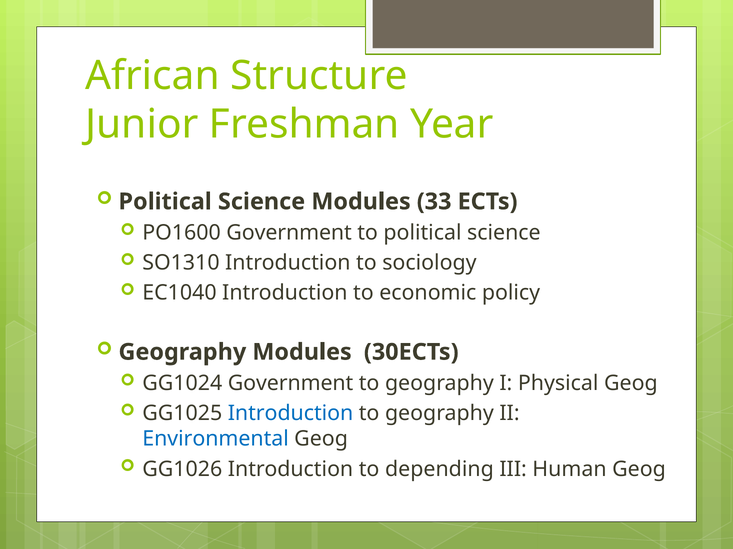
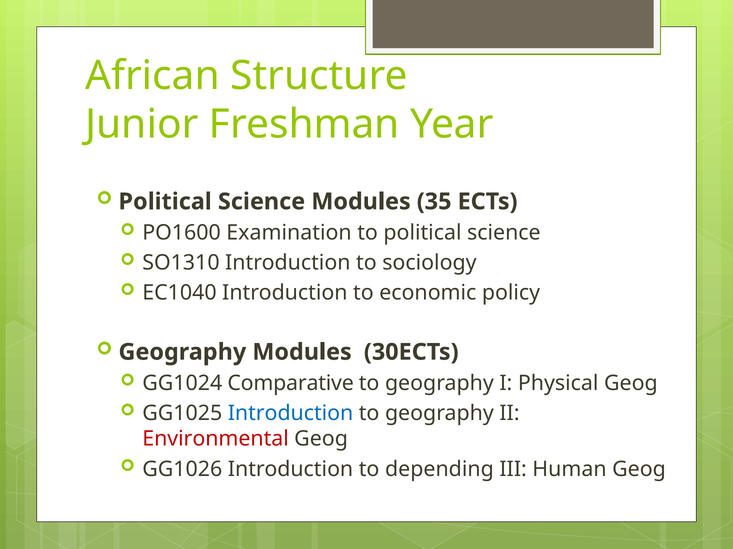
33: 33 -> 35 (434, 202)
PO1600 Government: Government -> Examination (289, 233)
GG1024 Government: Government -> Comparative (291, 384)
Environmental colour: blue -> red (216, 439)
